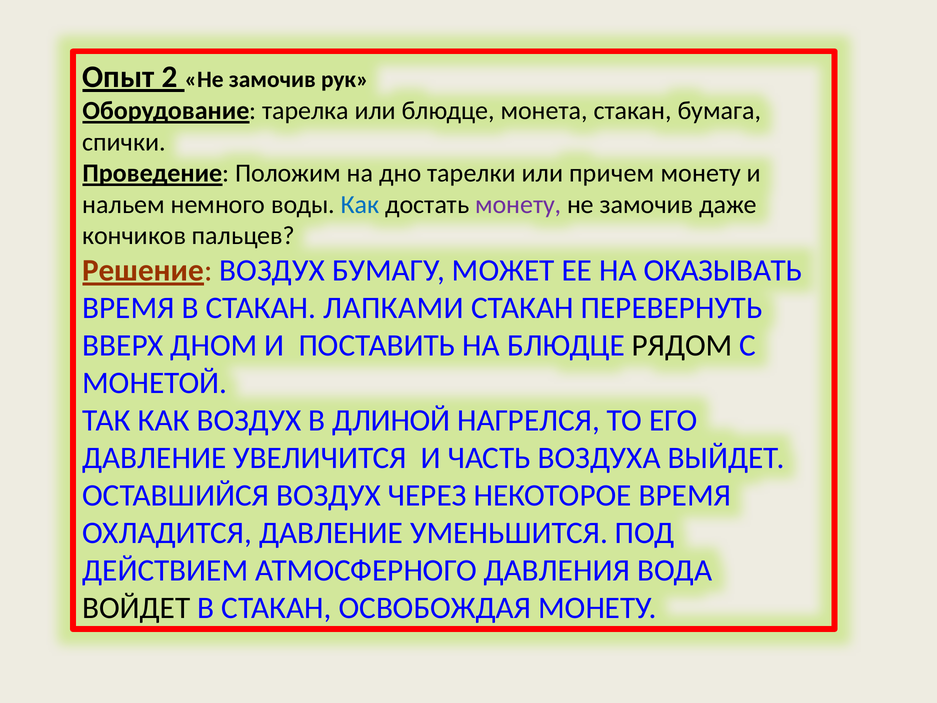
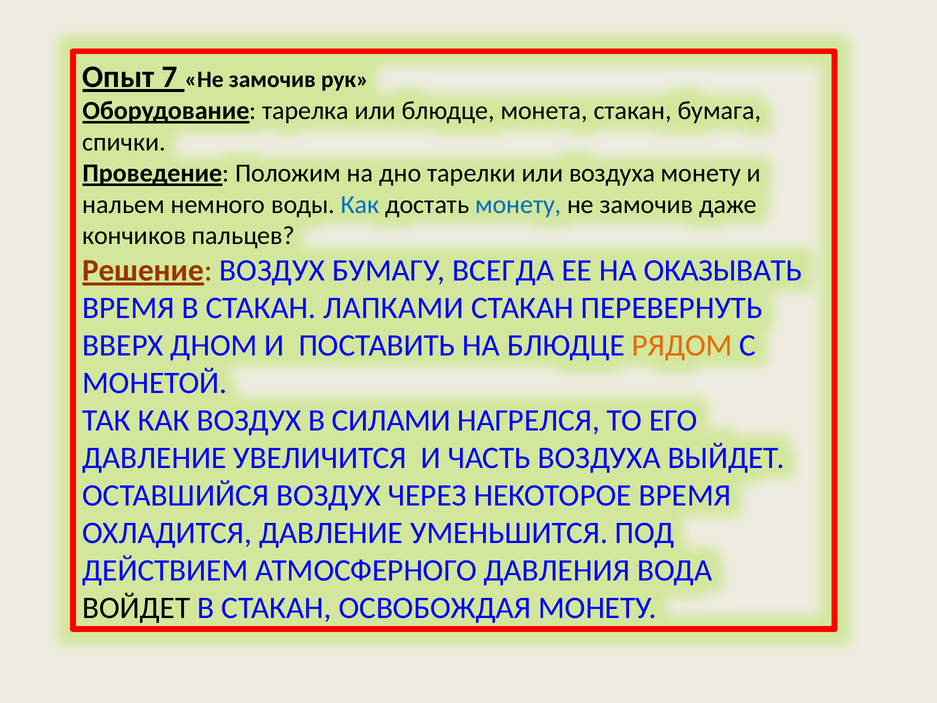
2: 2 -> 7 (169, 77)
или причем: причем -> воздуха (612, 173)
монету colour: purple -> blue (518, 205)
МОЖЕТ: МОЖЕТ -> ВСЕГДА (503, 270)
РЯДОМ colour: black -> orange (682, 345)
ДЛИНОЙ: ДЛИНОЙ -> СИЛАМИ (391, 420)
